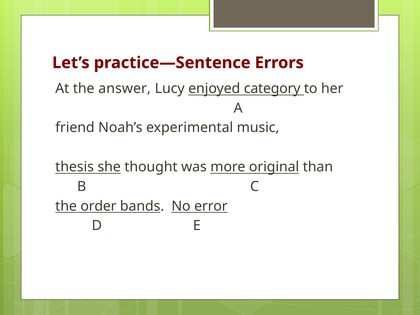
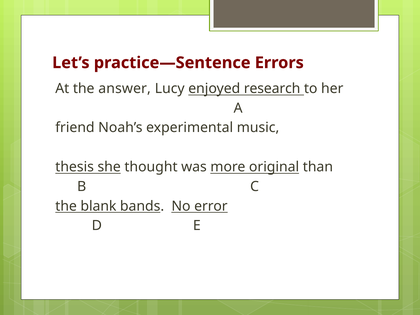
category: category -> research (272, 88)
order: order -> blank (98, 206)
